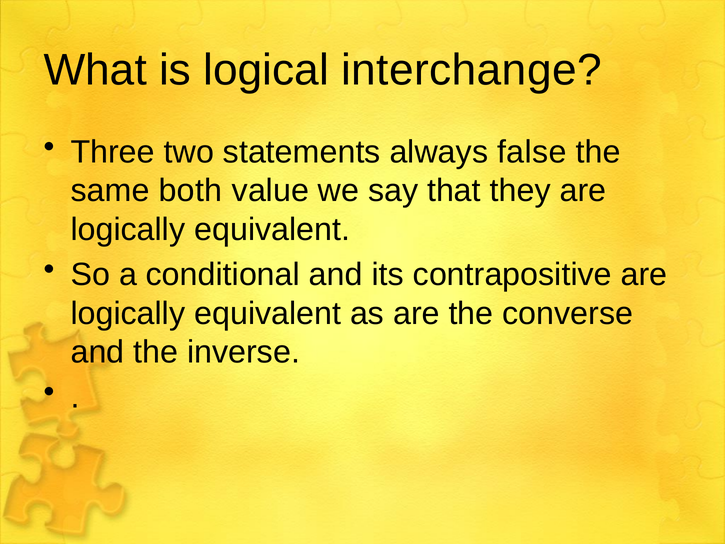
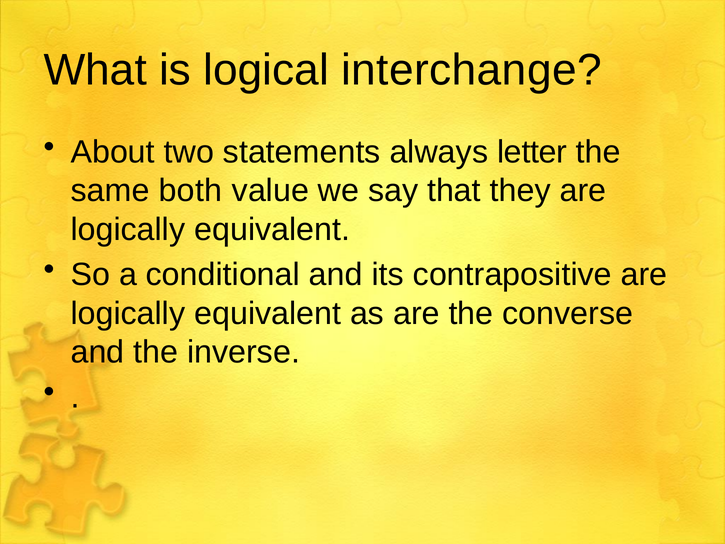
Three: Three -> About (113, 152)
false: false -> letter (532, 152)
